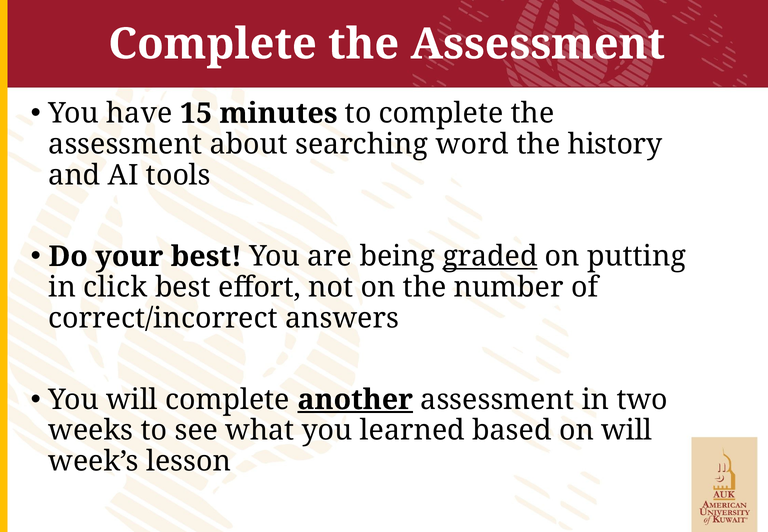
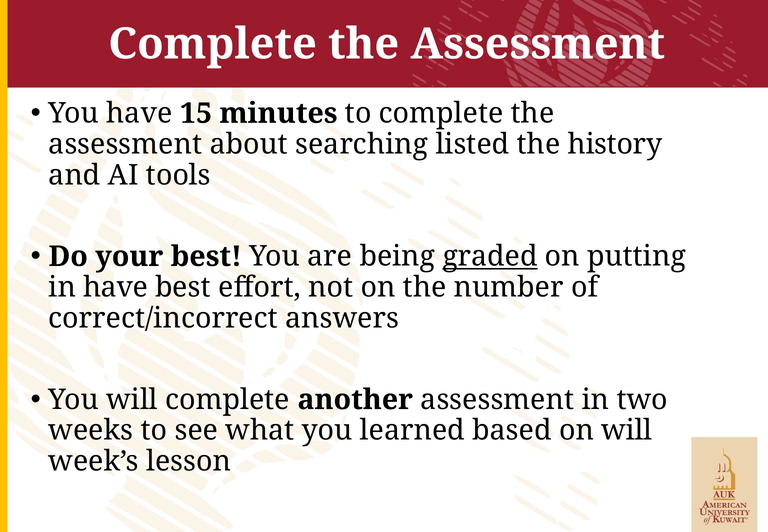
word: word -> listed (472, 144)
in click: click -> have (116, 287)
another underline: present -> none (355, 399)
